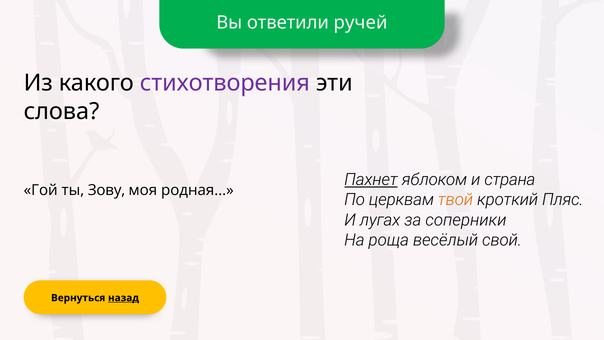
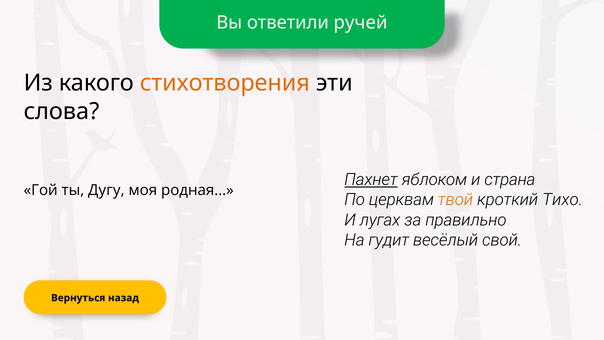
стихотворения colour: purple -> orange (225, 83)
Зову: Зову -> Дугу (106, 190)
Пляс: Пляс -> Тихо (563, 200)
соперники: соперники -> правильно (466, 220)
роща: роща -> гудит (389, 240)
назад underline: present -> none (123, 298)
